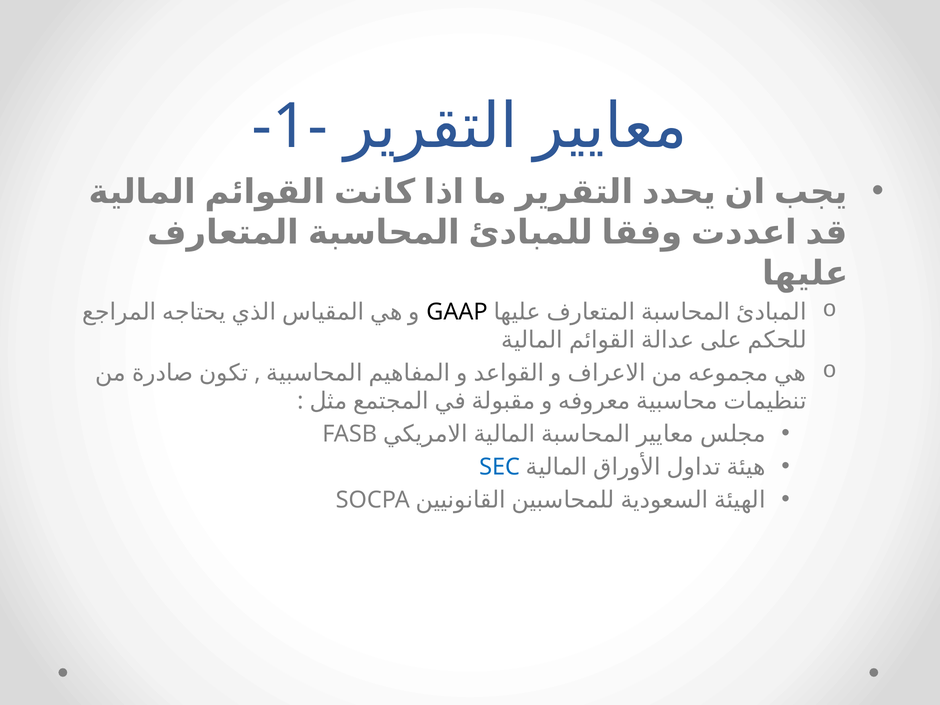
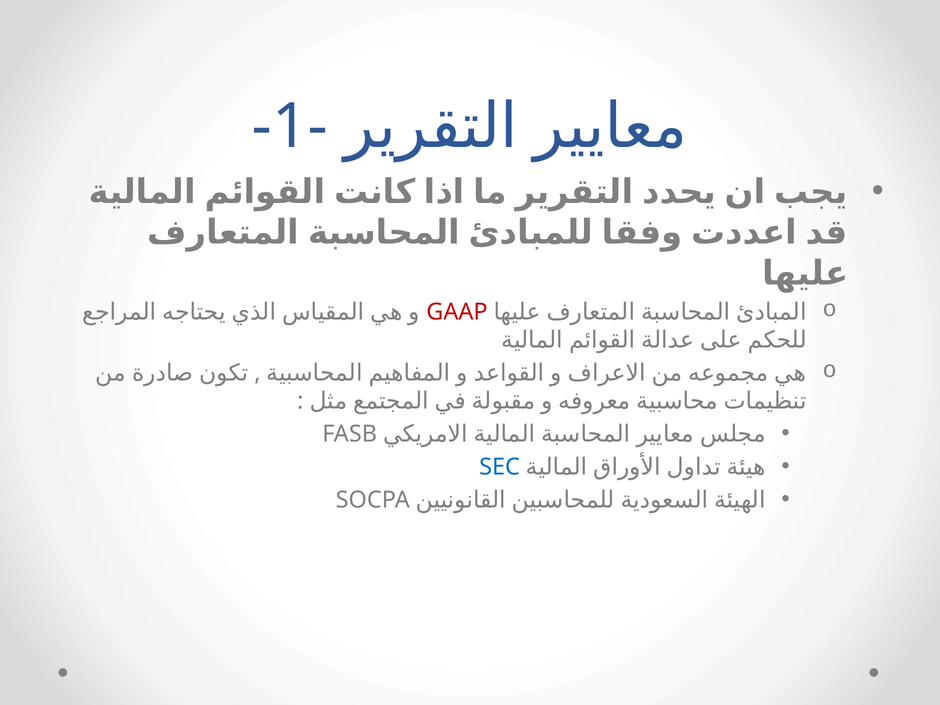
GAAP colour: black -> red (457, 312)
